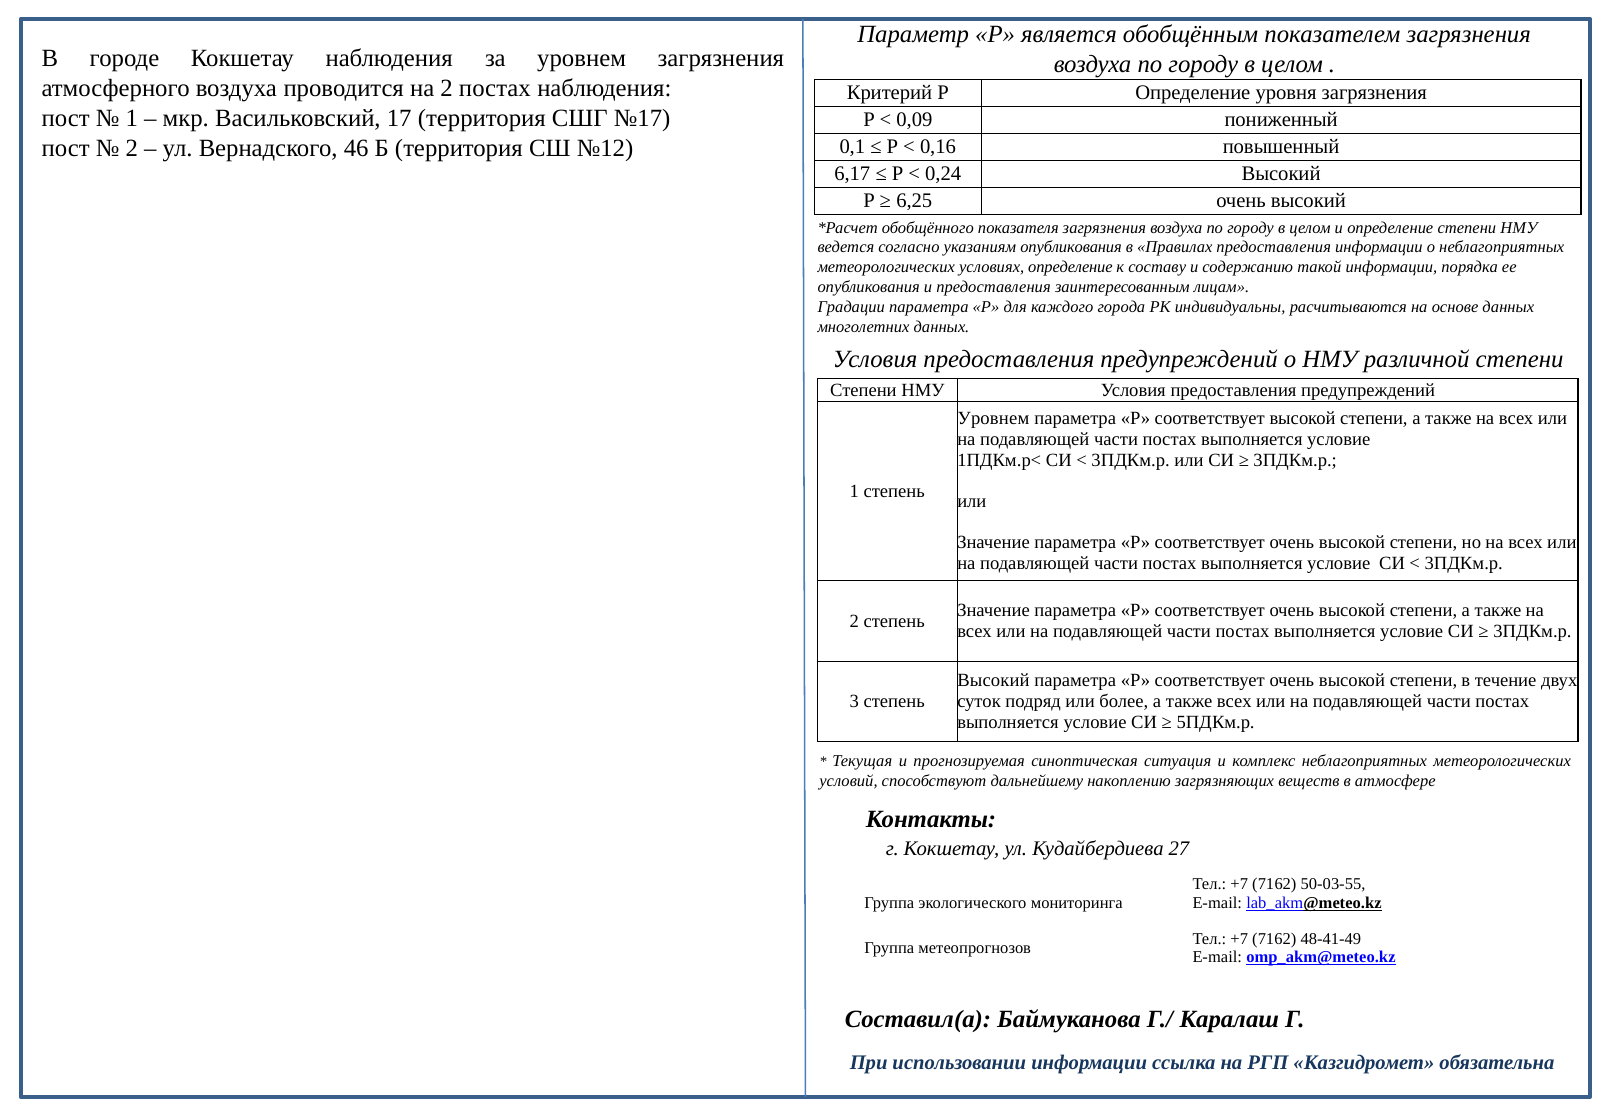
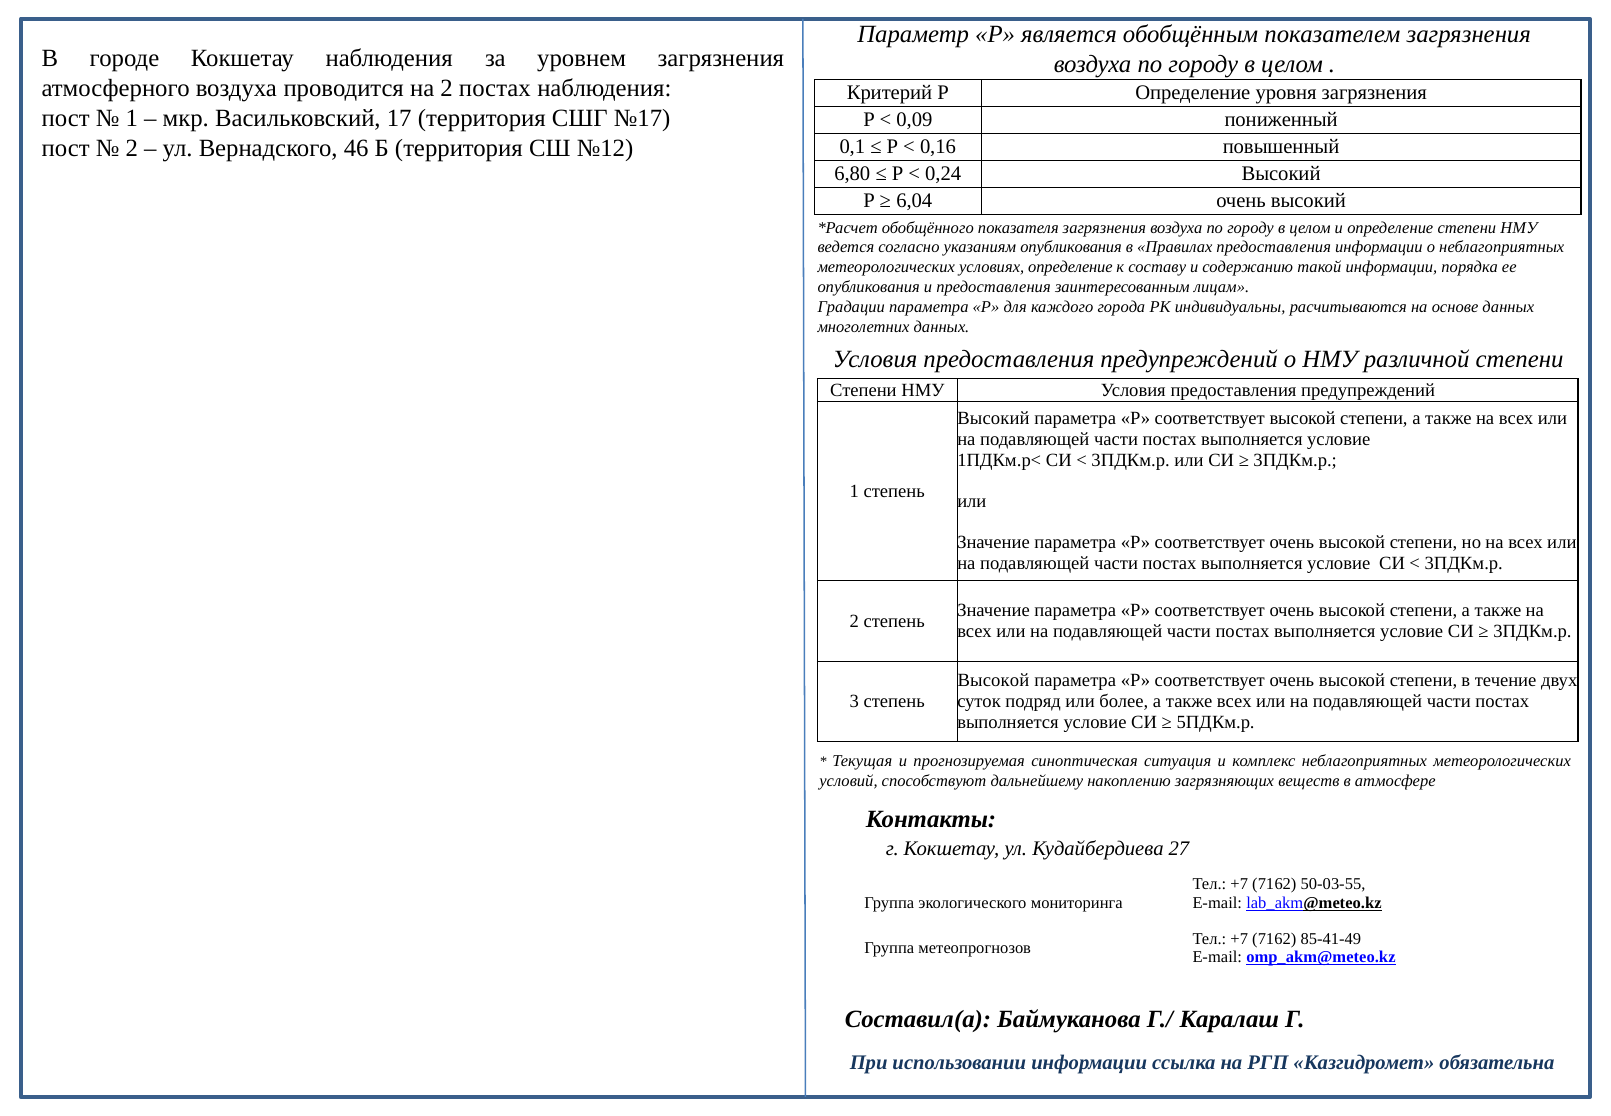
6,17: 6,17 -> 6,80 (852, 174)
6,25: 6,25 -> 6,04 (914, 201)
Уровнем: Уровнем -> Высокий (993, 419)
Высокий: Высокий -> Высокой (993, 680)
48-41-49: 48-41-49 -> 85-41-49 (1331, 938)
